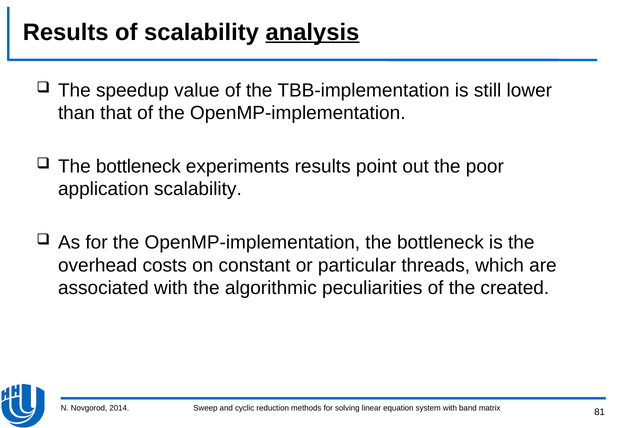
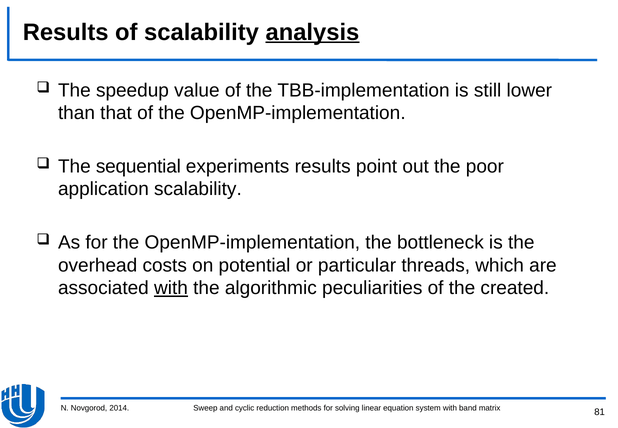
bottleneck: bottleneck -> sequential (138, 166)
constant: constant -> potential (255, 265)
with underline: none -> present (171, 288)
